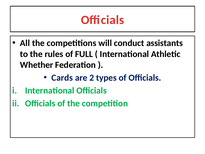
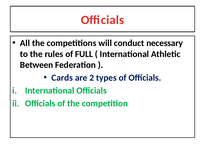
assistants: assistants -> necessary (165, 43)
Whether: Whether -> Between (37, 65)
